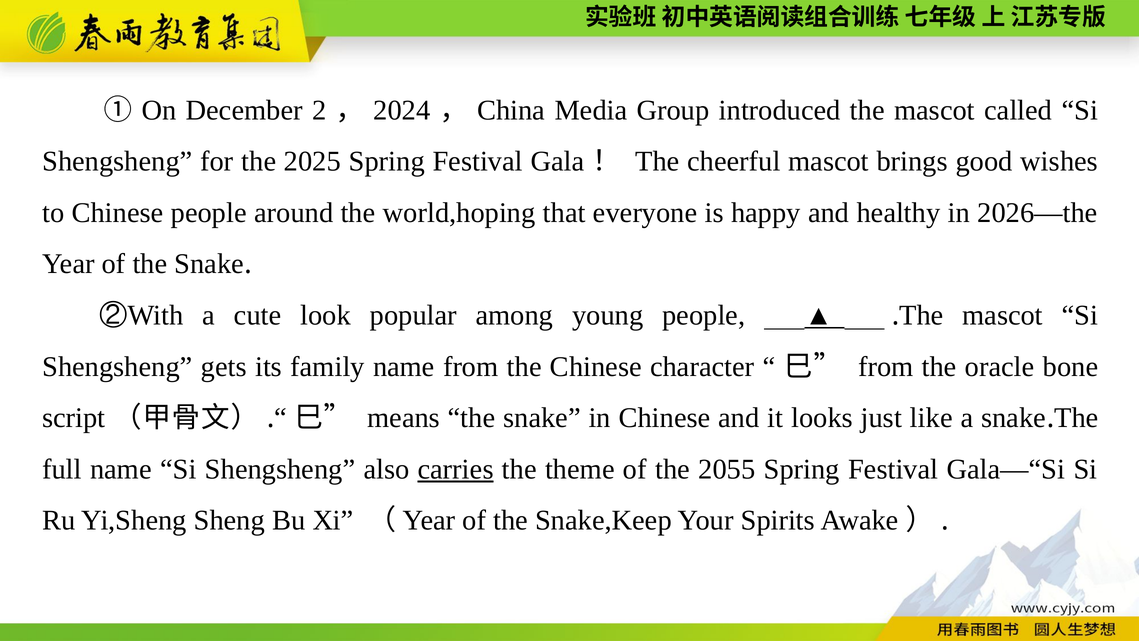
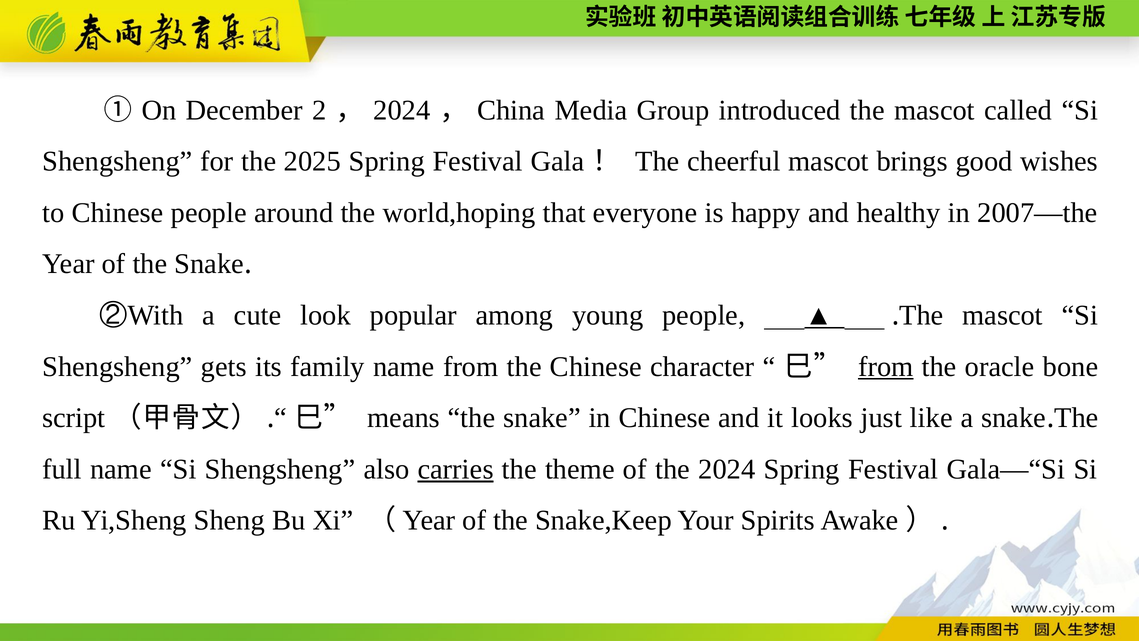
2026—the: 2026—the -> 2007—the (1037, 213)
from underline: none -> present (886, 366)
the 2055: 2055 -> 2024 (727, 469)
